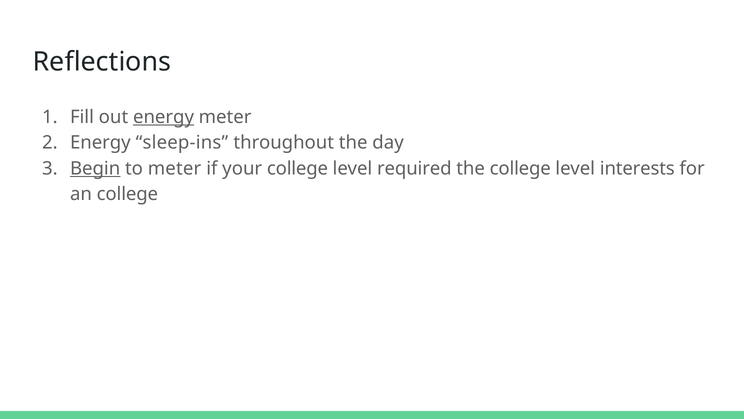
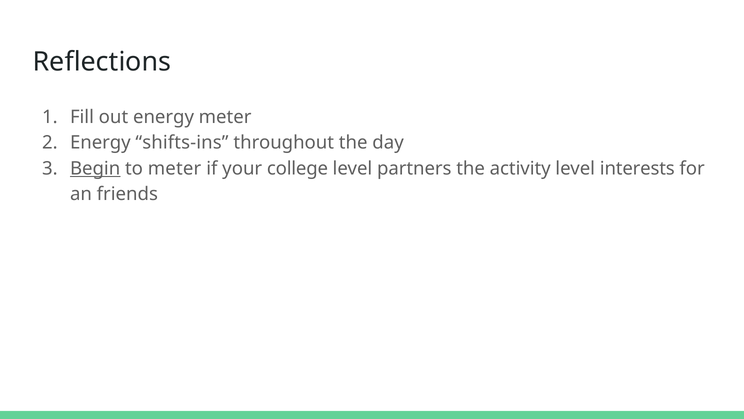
energy underline: present -> none (164, 117)
sleep-ins: sleep-ins -> shifts-ins (182, 143)
required: required -> partners (414, 168)
the college: college -> activity (520, 168)
an college: college -> friends (127, 194)
